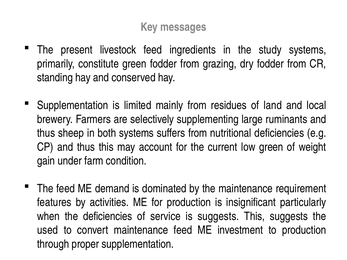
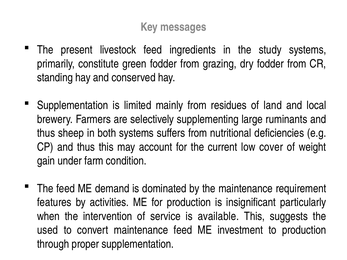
low green: green -> cover (271, 147)
the deficiencies: deficiencies -> intervention (108, 216)
is suggests: suggests -> available (218, 216)
